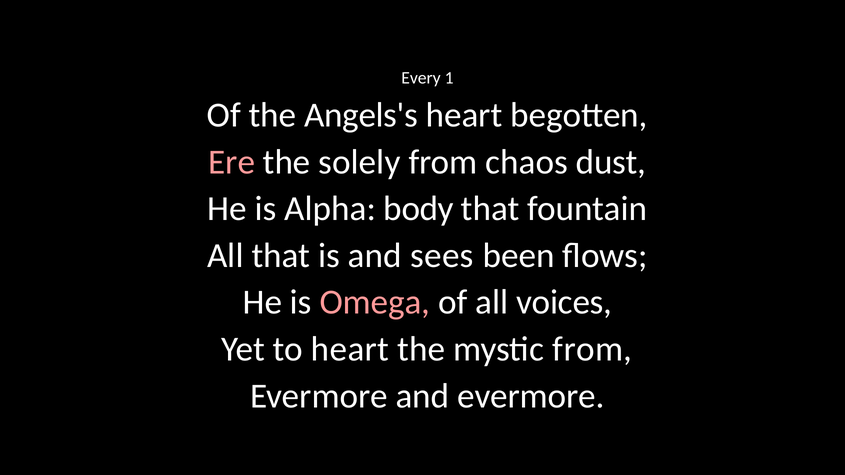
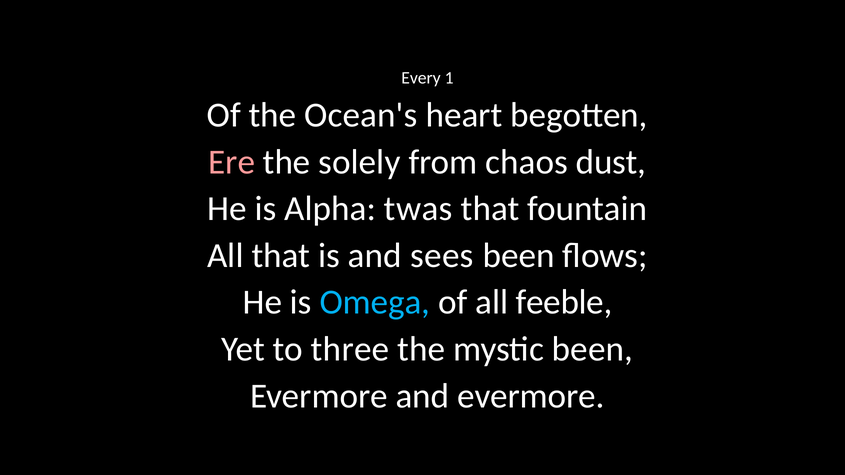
Angels's: Angels's -> Ocean's (361, 115)
body: body -> twas (418, 209)
Omega colour: pink -> light blue (375, 303)
voices: voices -> feeble (564, 303)
to heart: heart -> three (350, 349)
mystic from: from -> been (592, 349)
